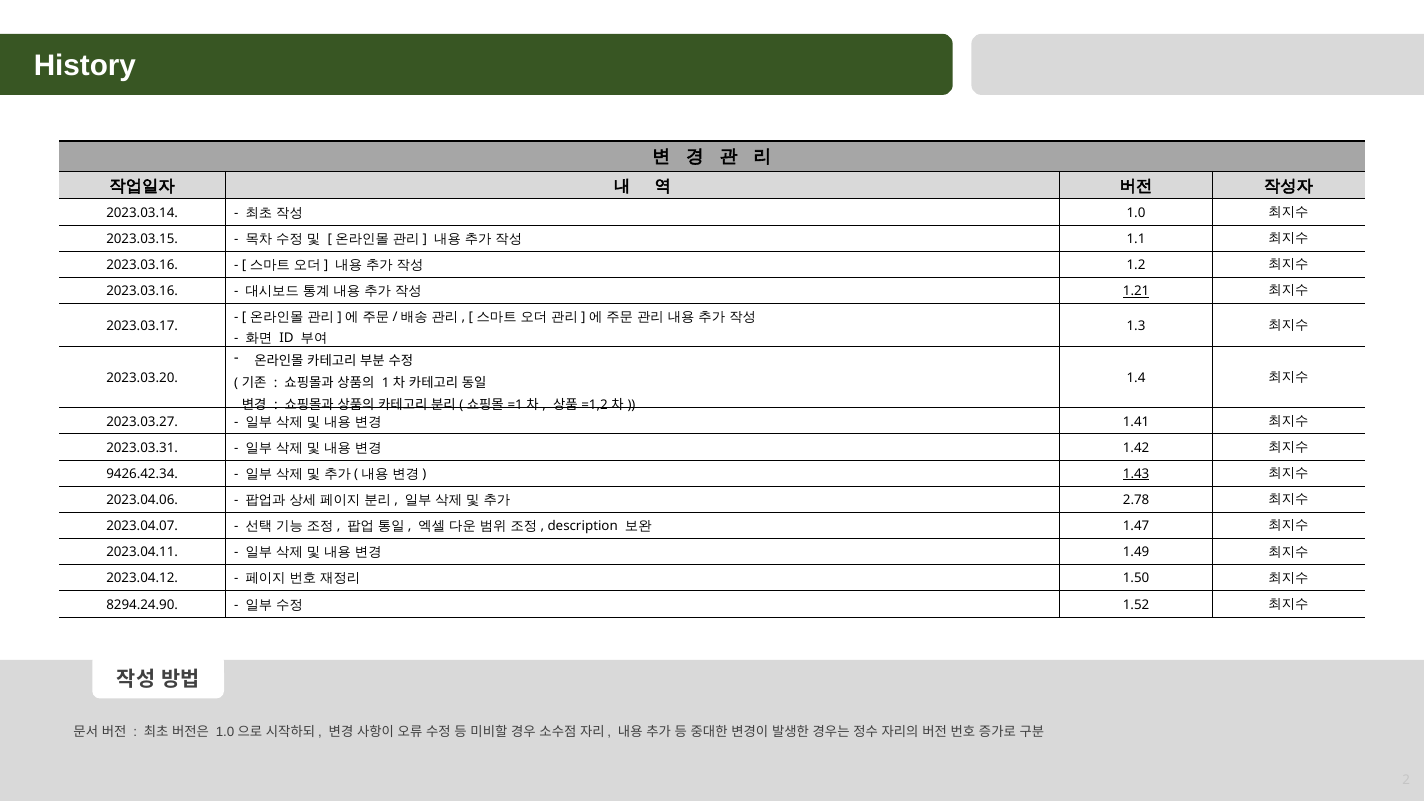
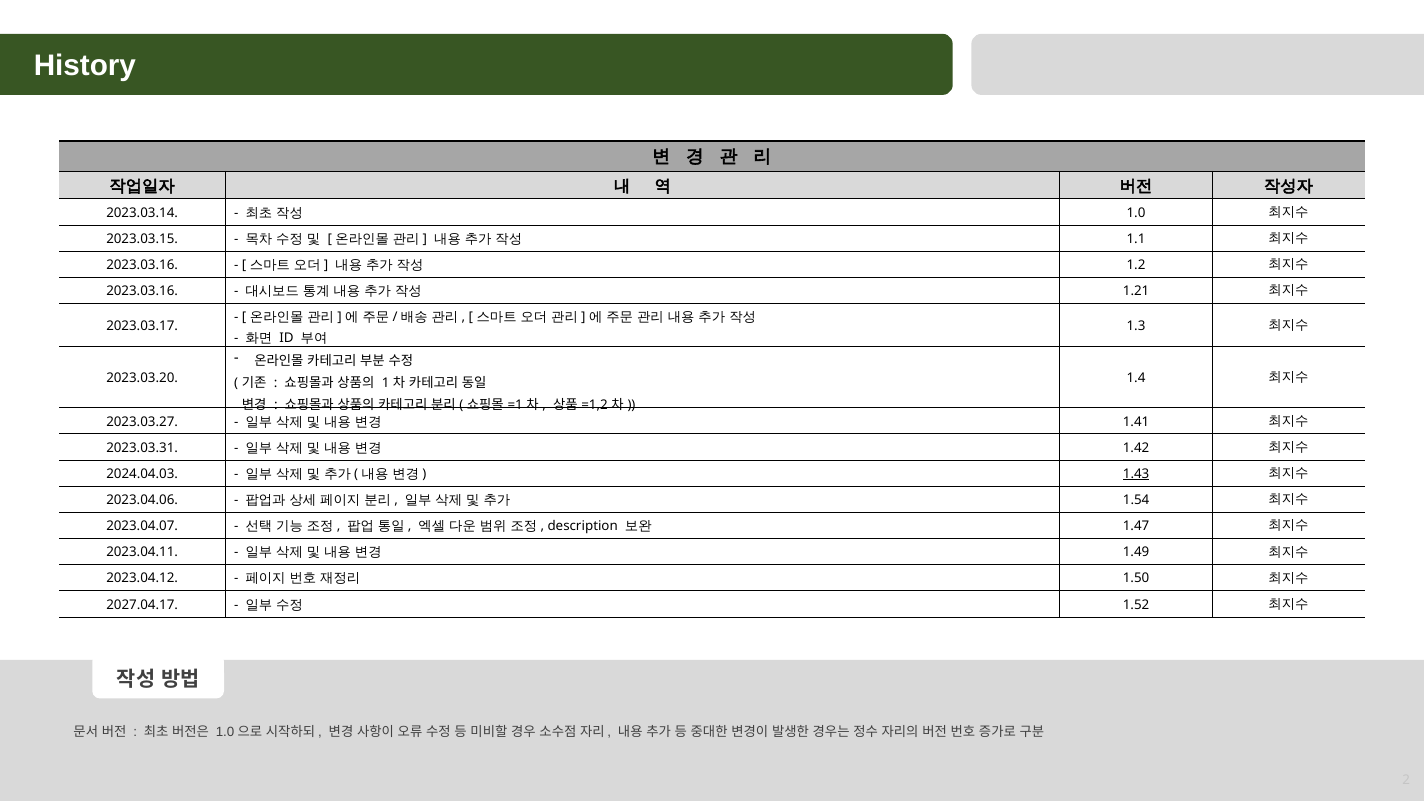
1.21 underline: present -> none (1136, 291)
9426.42.34: 9426.42.34 -> 2024.04.03 (142, 474)
2.78: 2.78 -> 1.54 (1136, 500)
8294.24.90: 8294.24.90 -> 2027.04.17 (142, 605)
